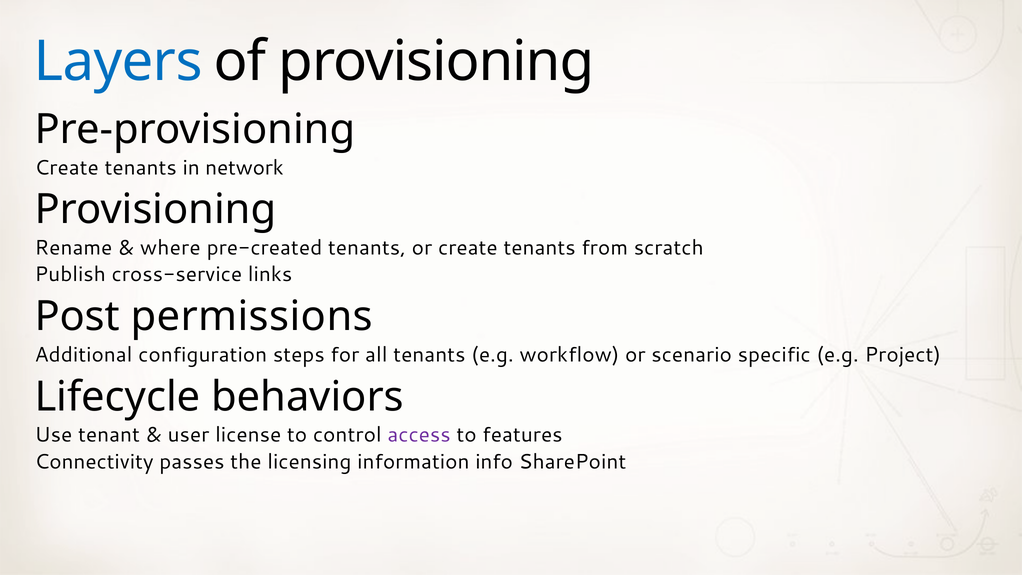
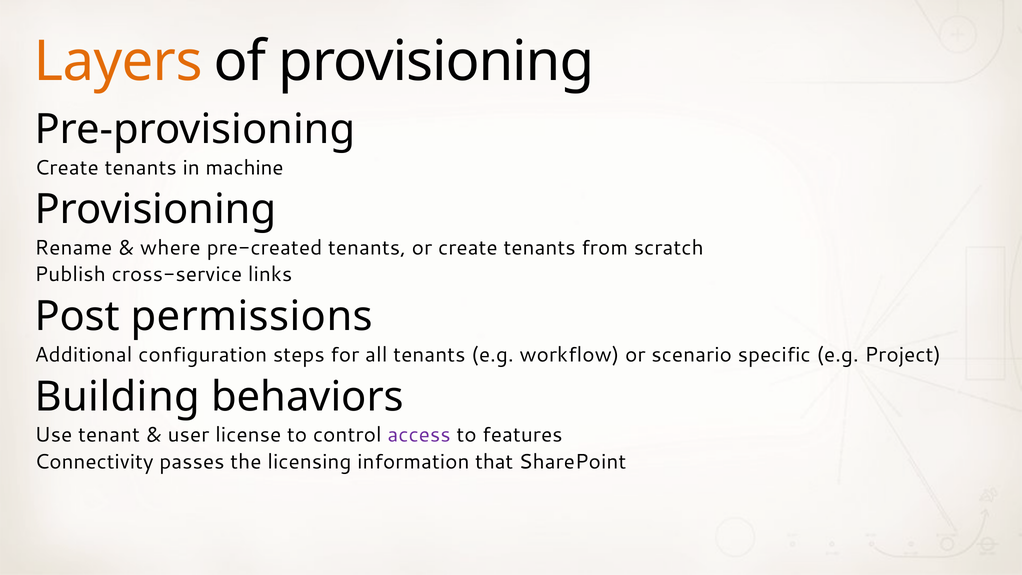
Layers colour: blue -> orange (118, 62)
network: network -> machine (244, 168)
Lifecycle: Lifecycle -> Building (117, 397)
info: info -> that (494, 461)
